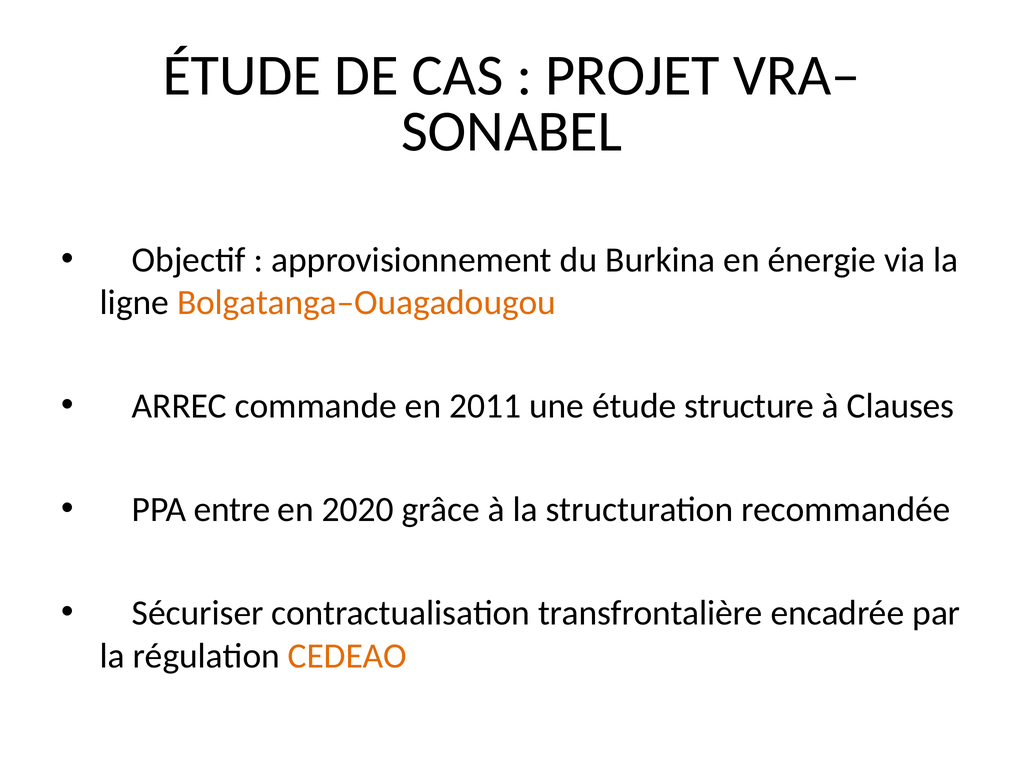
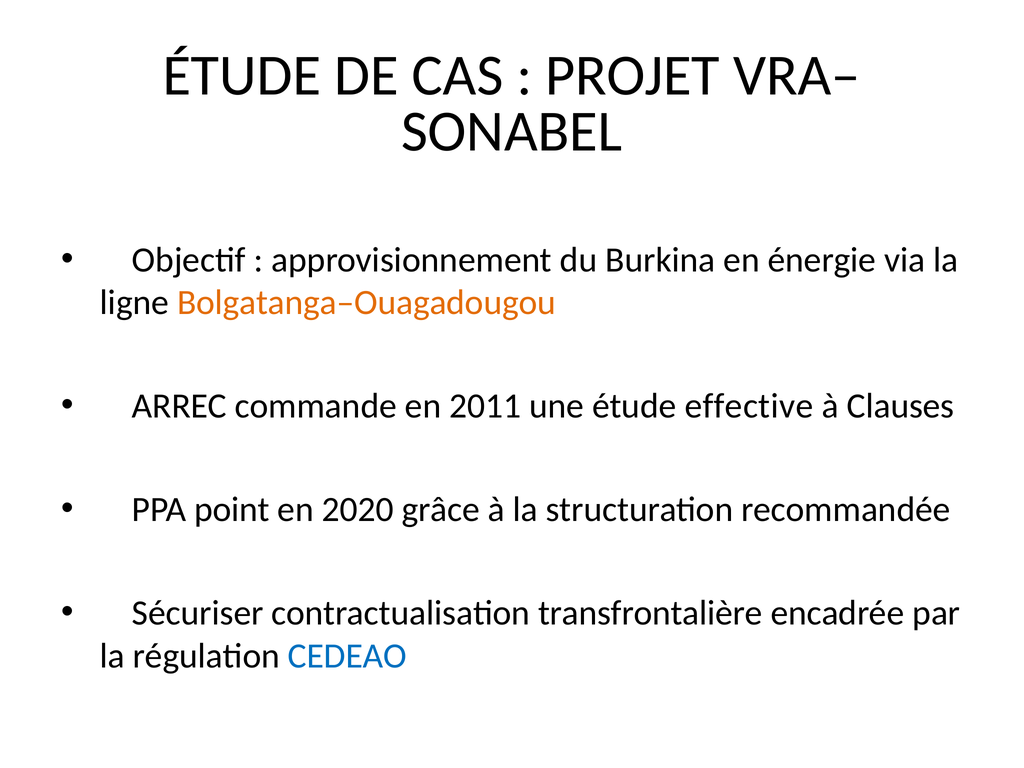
structure: structure -> effective (749, 406)
entre: entre -> point (232, 510)
CEDEAO colour: orange -> blue (347, 656)
